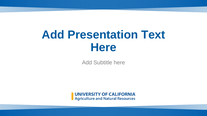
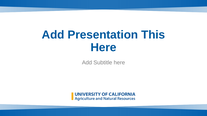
Text: Text -> This (153, 35)
